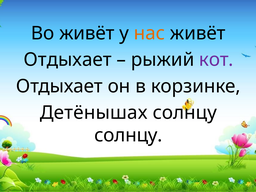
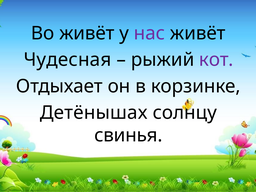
нас colour: orange -> purple (149, 33)
Отдыхает: Отдыхает -> Чудесная (67, 60)
солнцу: солнцу -> свинья (128, 135)
